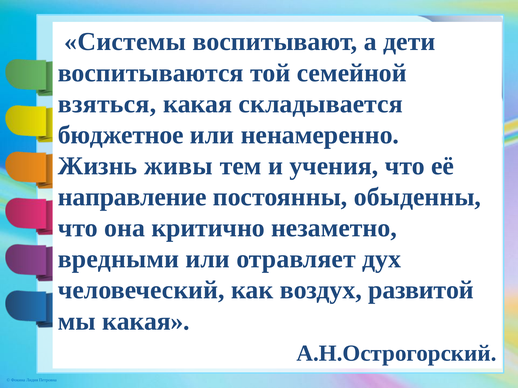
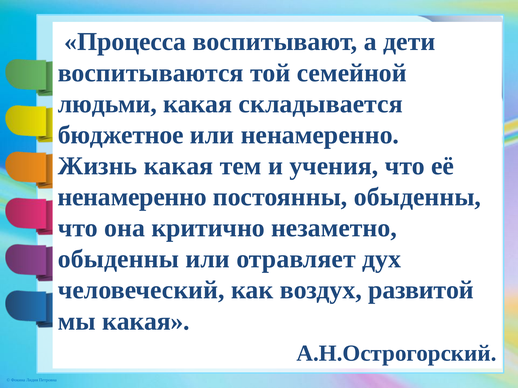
Системы: Системы -> Процесса (125, 42)
взяться: взяться -> людьми (107, 104)
Жизнь живы: живы -> какая (179, 166)
направление: направление -> ненамеренно (132, 197)
вредными: вредными -> обыденны (118, 259)
